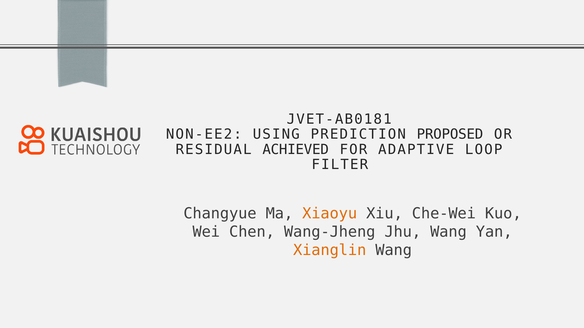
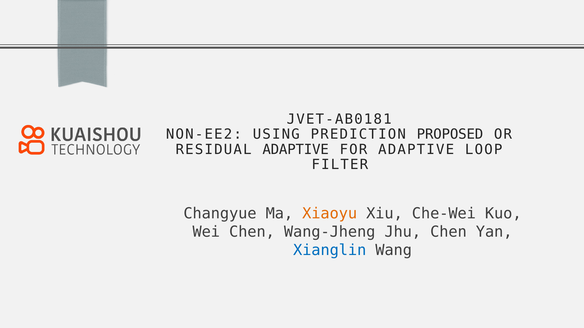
RESIDUAL ACHIEVED: ACHIEVED -> ADAPTIVE (296, 150)
Jhu Wang: Wang -> Chen (448, 232)
Xianglin colour: orange -> blue (330, 250)
